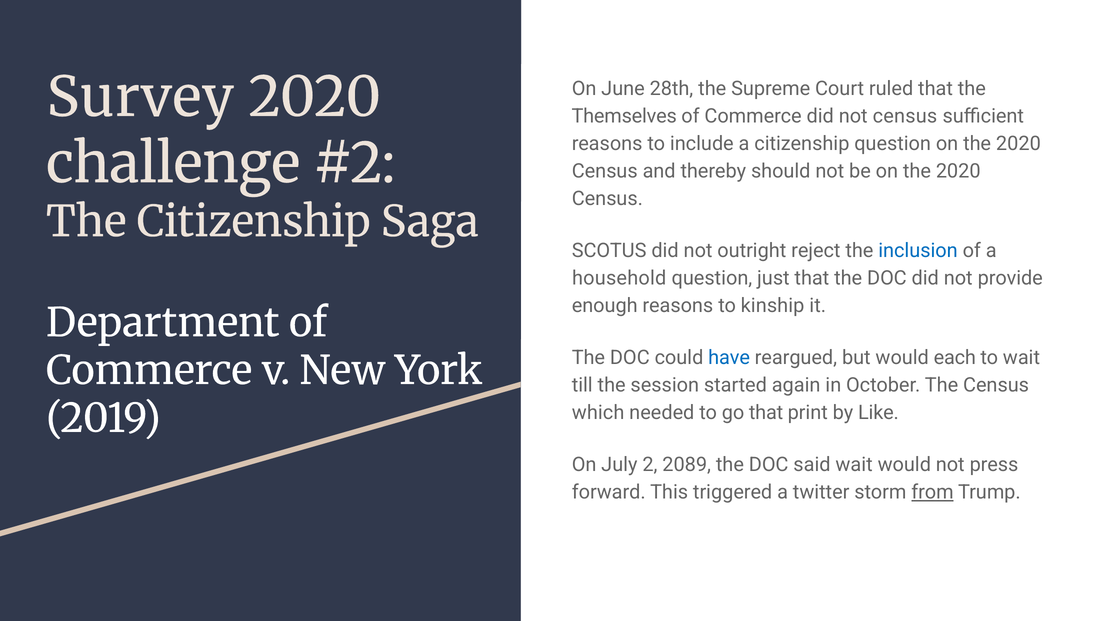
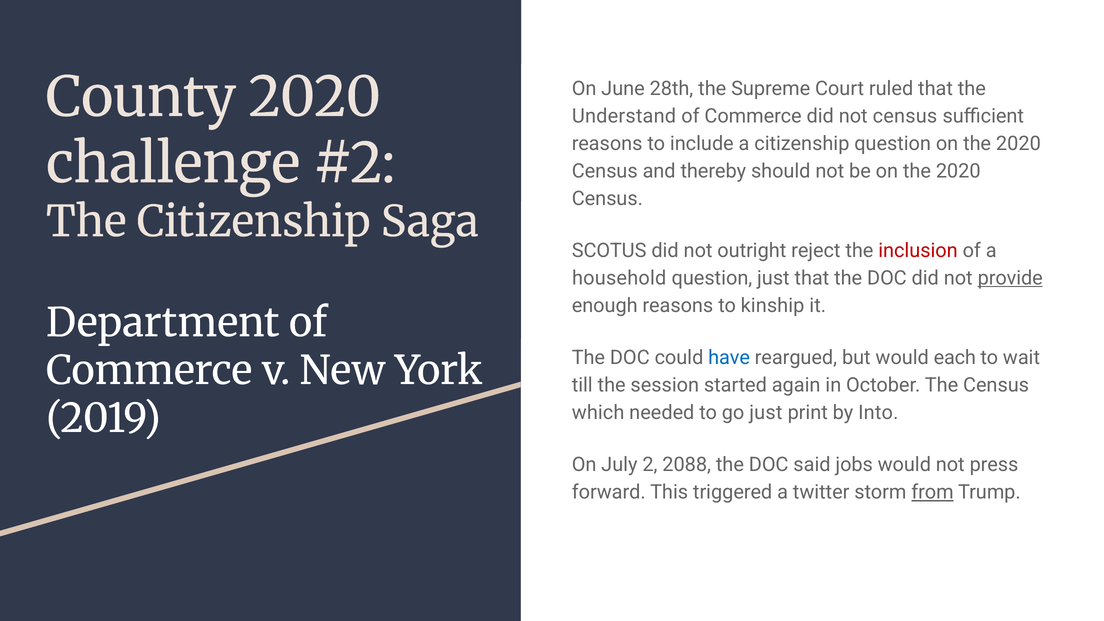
Survey: Survey -> County (141, 98)
Themselves: Themselves -> Understand (624, 116)
inclusion colour: blue -> red (918, 251)
provide underline: none -> present (1010, 278)
go that: that -> just (766, 413)
Like: Like -> Into (878, 413)
2089: 2089 -> 2088 (687, 465)
said wait: wait -> jobs (854, 465)
